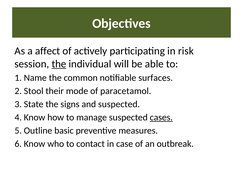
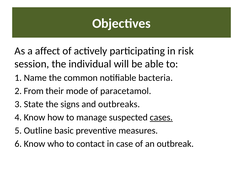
the underline: present -> none (59, 64)
surfaces: surfaces -> bacteria (156, 78)
Stool: Stool -> From (34, 91)
and suspected: suspected -> outbreaks (119, 104)
